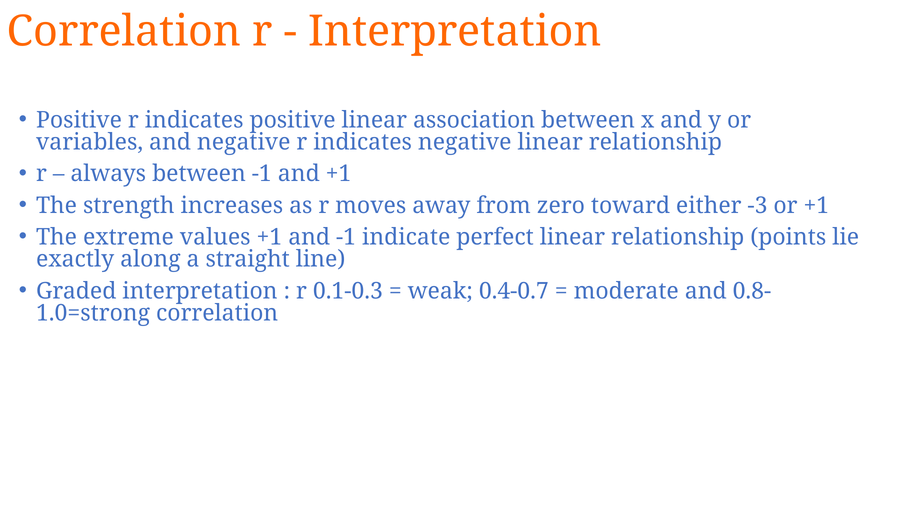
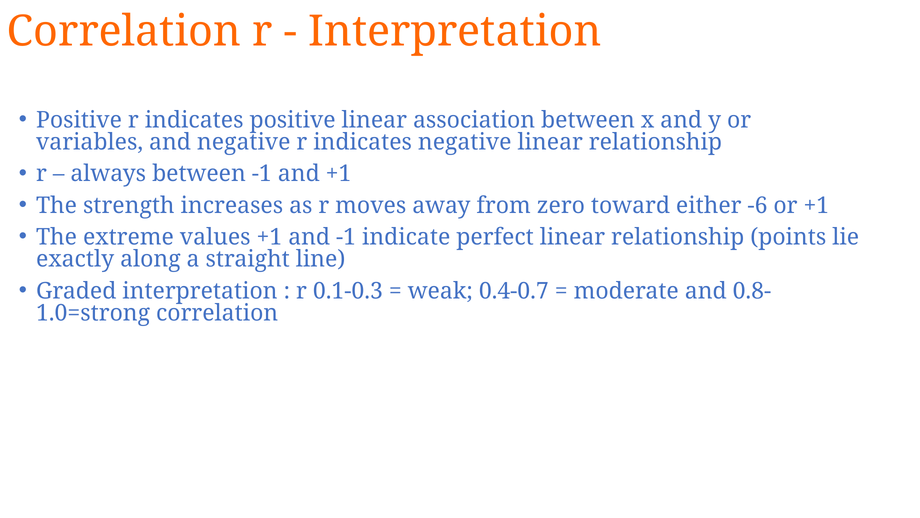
-3: -3 -> -6 (757, 205)
